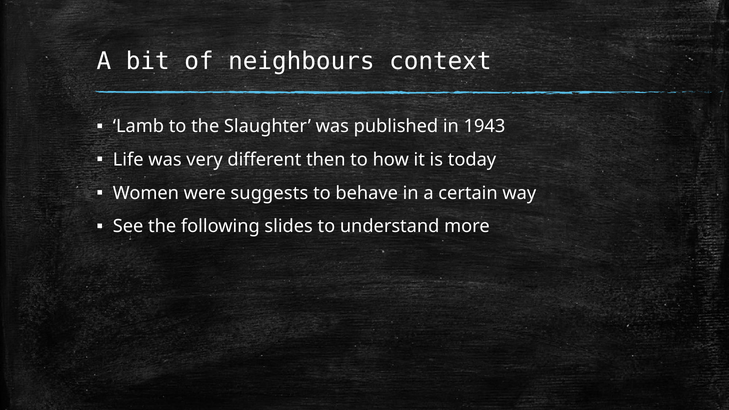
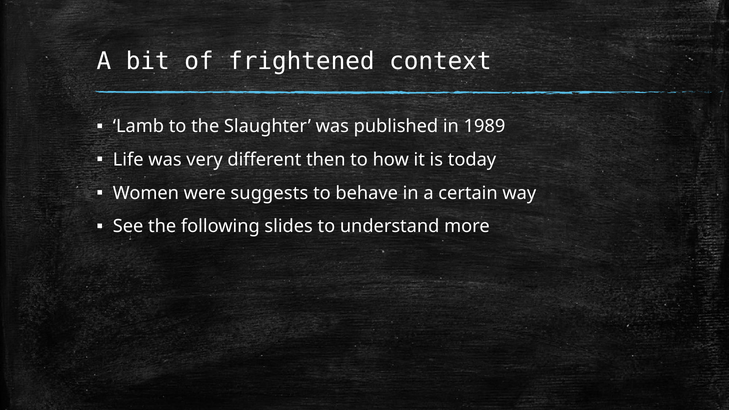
neighbours: neighbours -> frightened (301, 61)
1943: 1943 -> 1989 (484, 126)
